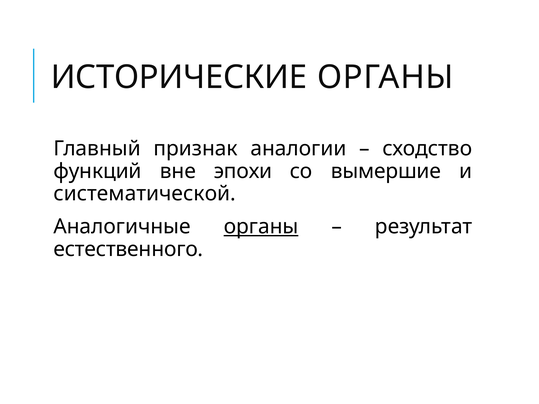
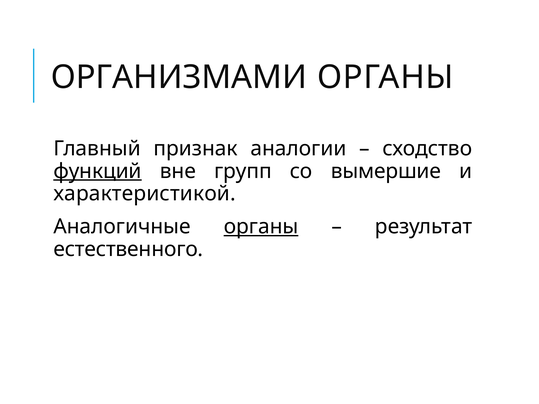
ИСТОРИЧЕСКИЕ: ИСТОРИЧЕСКИЕ -> ОРГАНИЗМАМИ (179, 77)
функций underline: none -> present (98, 171)
эпохи: эпохи -> групп (243, 171)
систематической: систематической -> характеристикой (145, 194)
